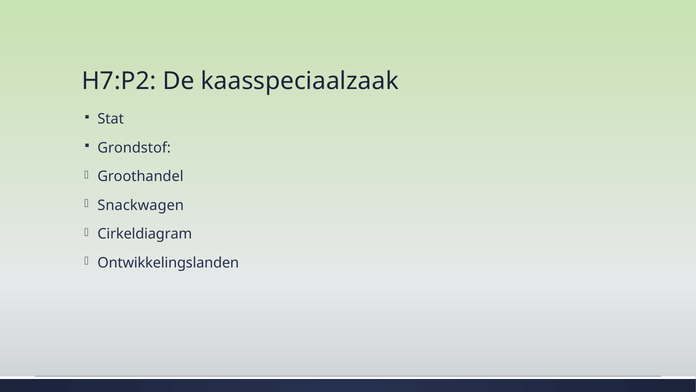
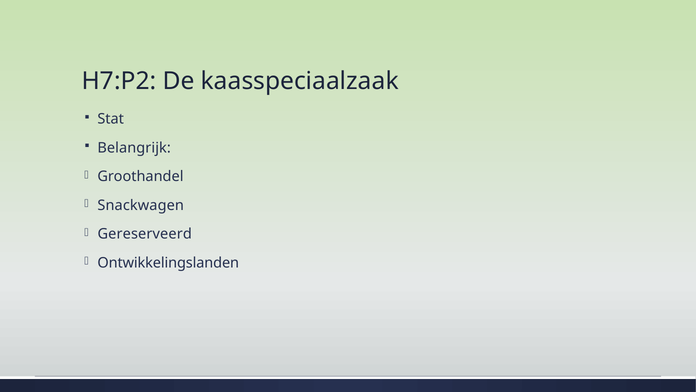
Grondstof: Grondstof -> Belangrijk (134, 148)
Cirkeldiagram: Cirkeldiagram -> Gereserveerd (145, 234)
